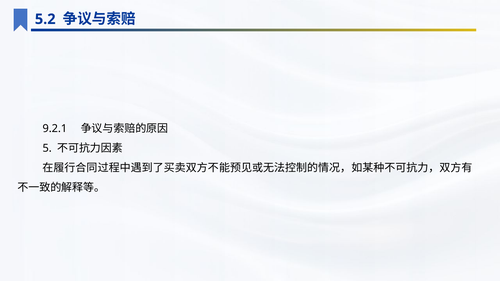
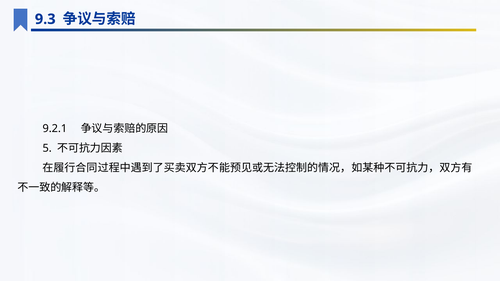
5.2: 5.2 -> 9.3 (45, 19)
